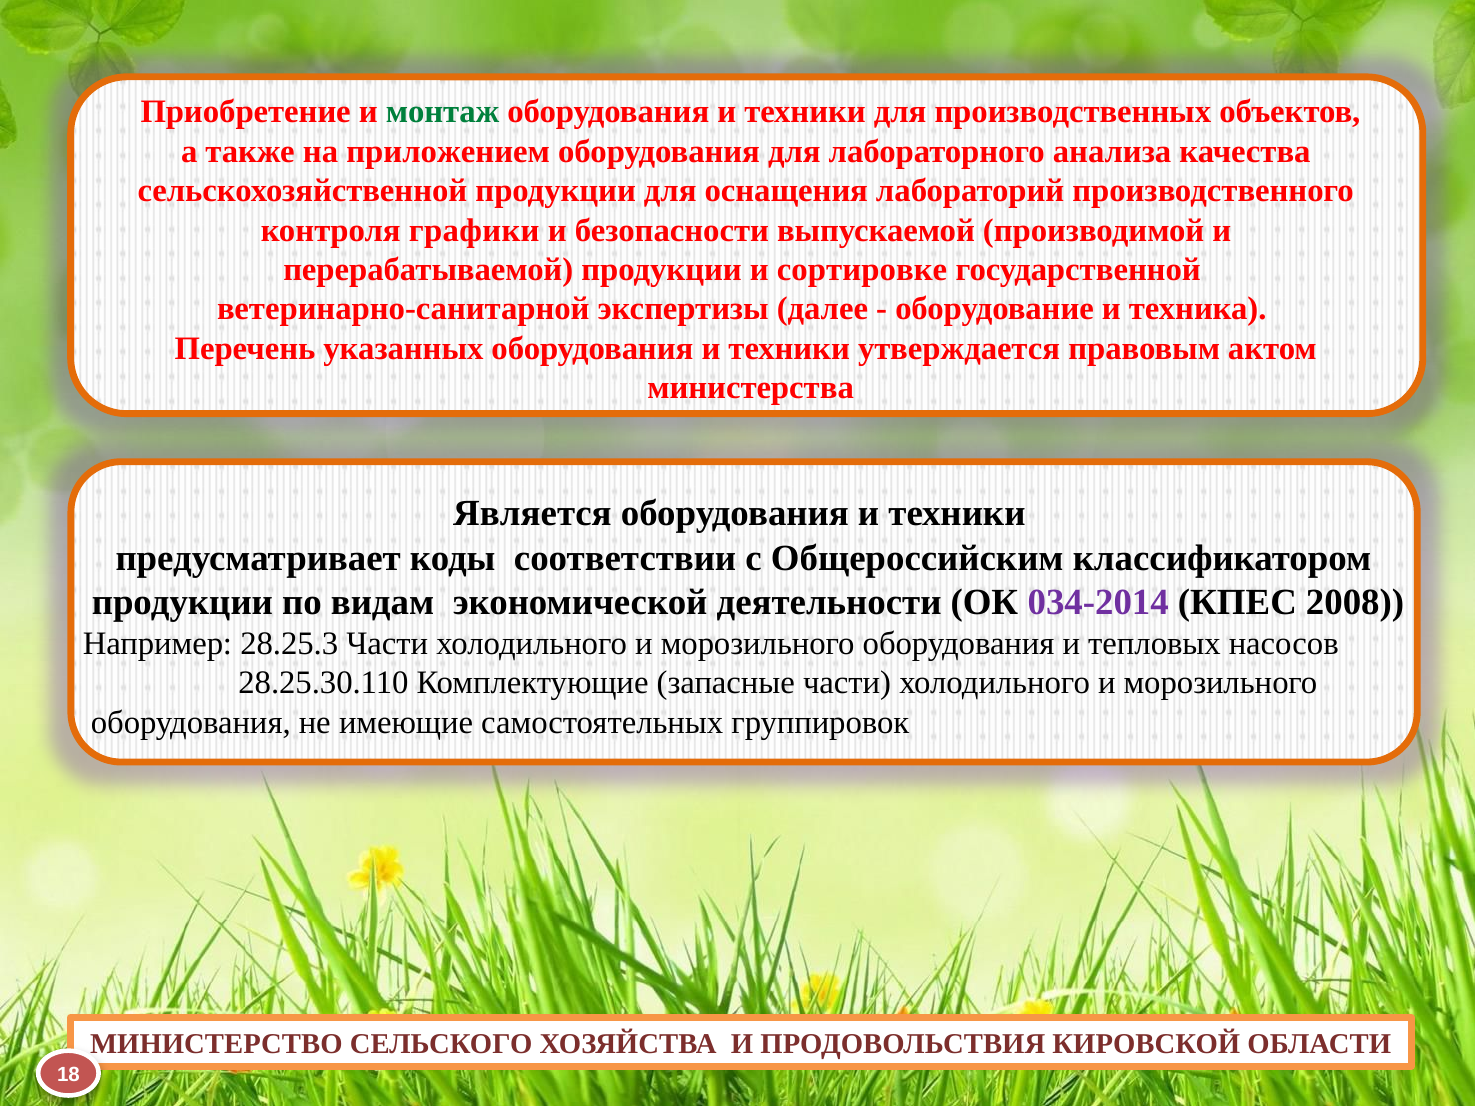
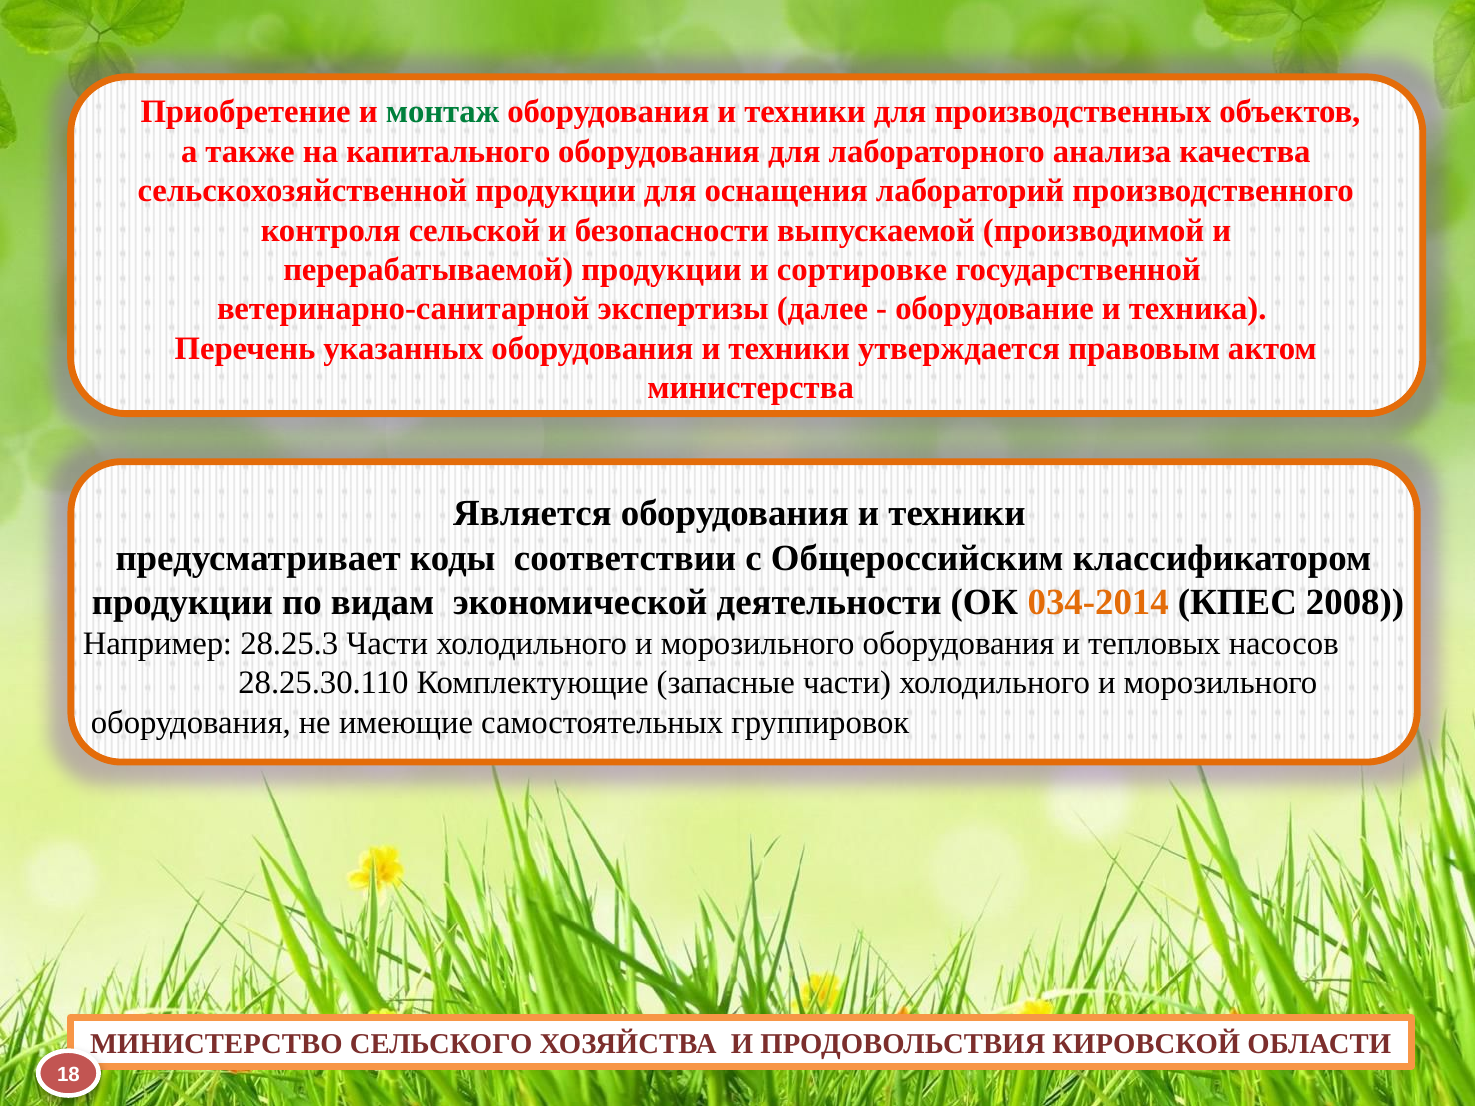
приложением: приложением -> капитального (448, 152)
графики: графики -> сельской (475, 230)
034-2014 colour: purple -> orange (1098, 602)
